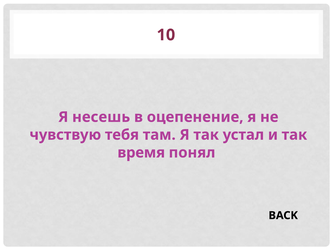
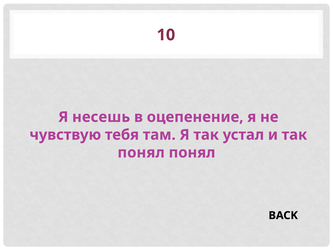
время: время -> понял (141, 152)
